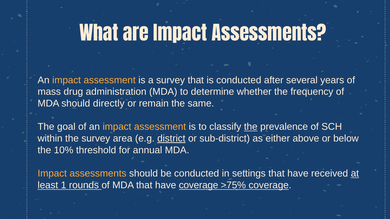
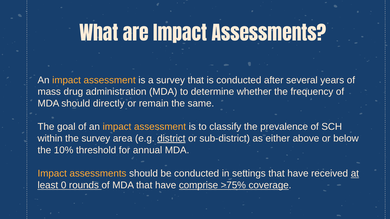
the underline: present -> none (251, 127)
1: 1 -> 0 (64, 185)
have coverage: coverage -> comprise (199, 185)
